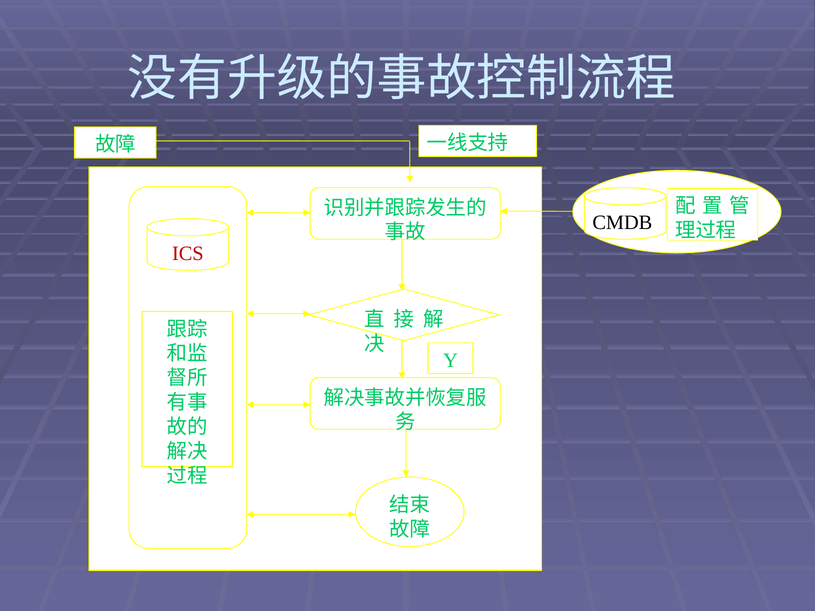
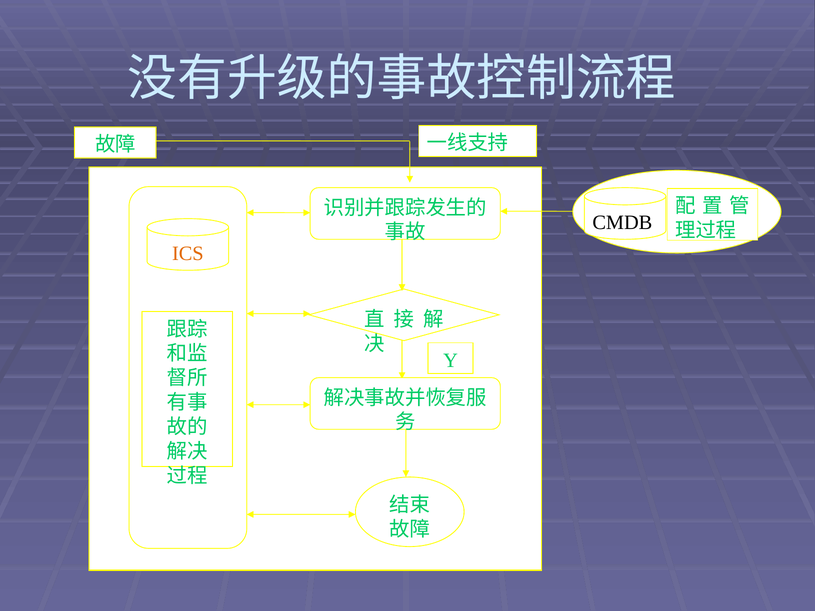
ICS colour: red -> orange (188, 254)
